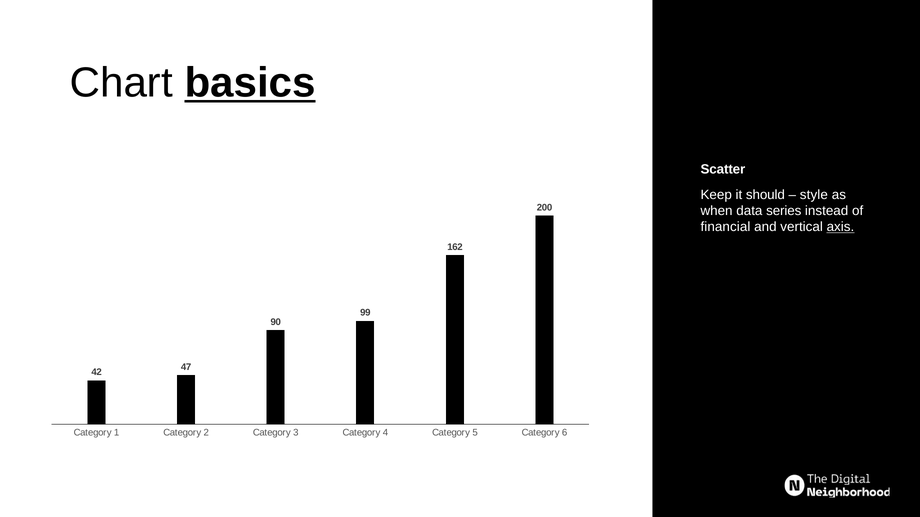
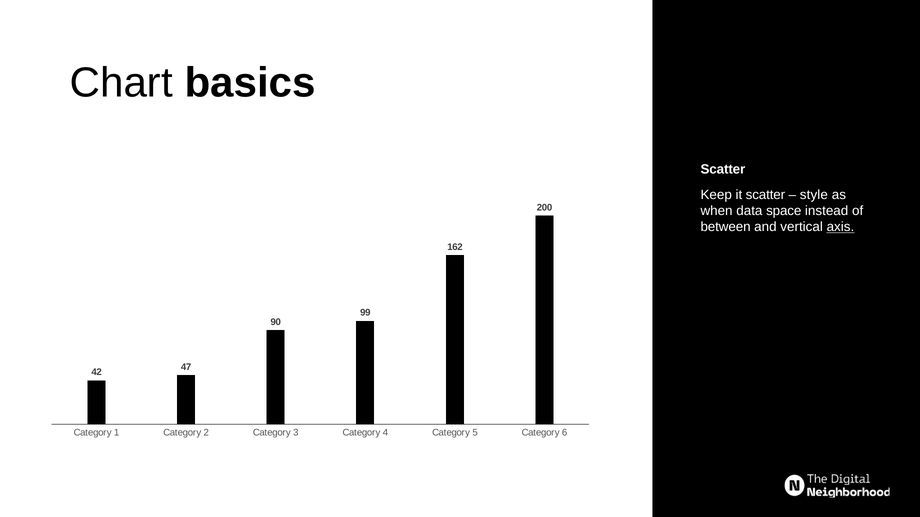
basics underline: present -> none (250, 83)
it should: should -> scatter (765, 195)
series: series -> space (784, 211)
financial: financial -> between (726, 227)
